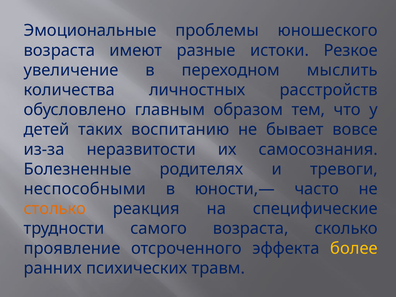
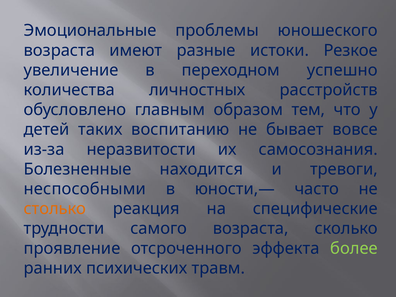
мыслить: мыслить -> успешно (342, 70)
родителях: родителях -> находится (201, 169)
более colour: yellow -> light green (354, 248)
